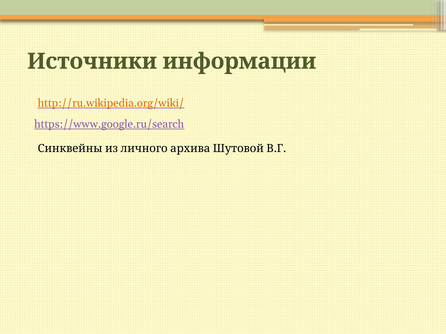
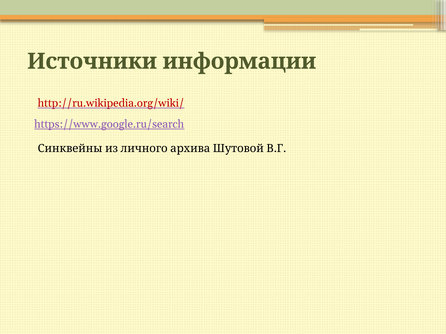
http://ru.wikipedia.org/wiki/ colour: orange -> red (111, 103)
